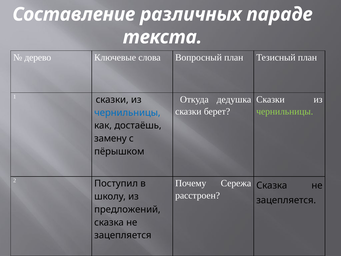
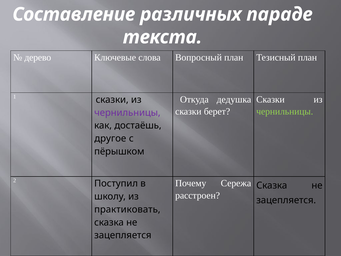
чернильницы colour: blue -> purple (127, 113)
замену: замену -> другое (110, 138)
предложений: предложений -> практиковать (127, 209)
